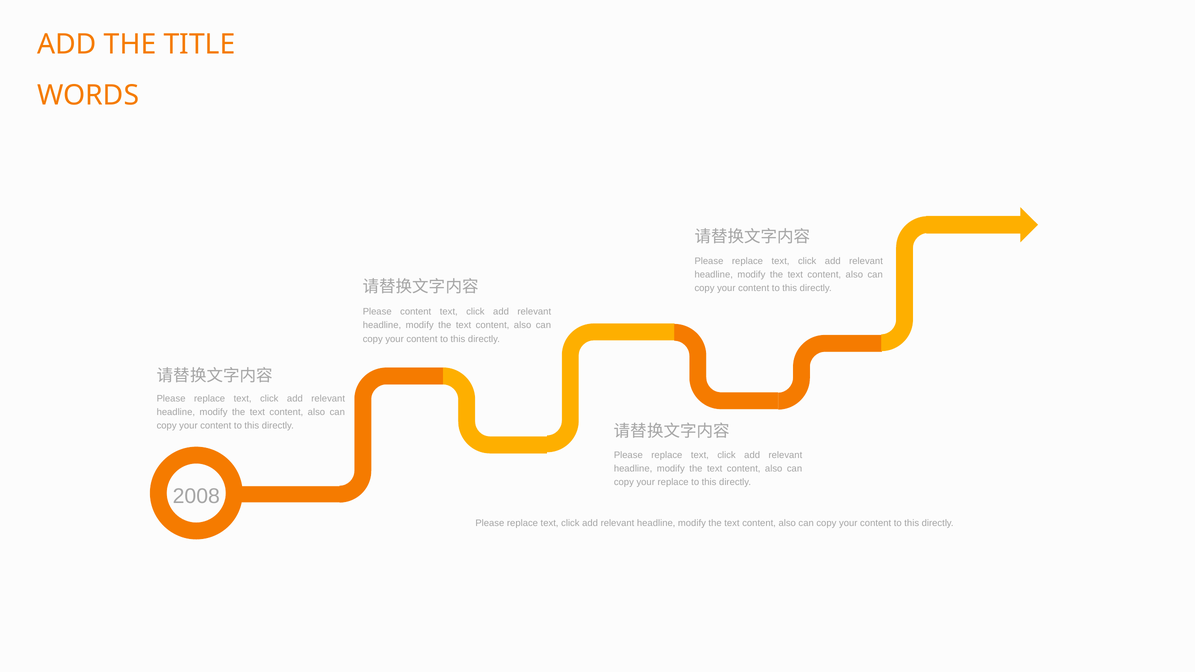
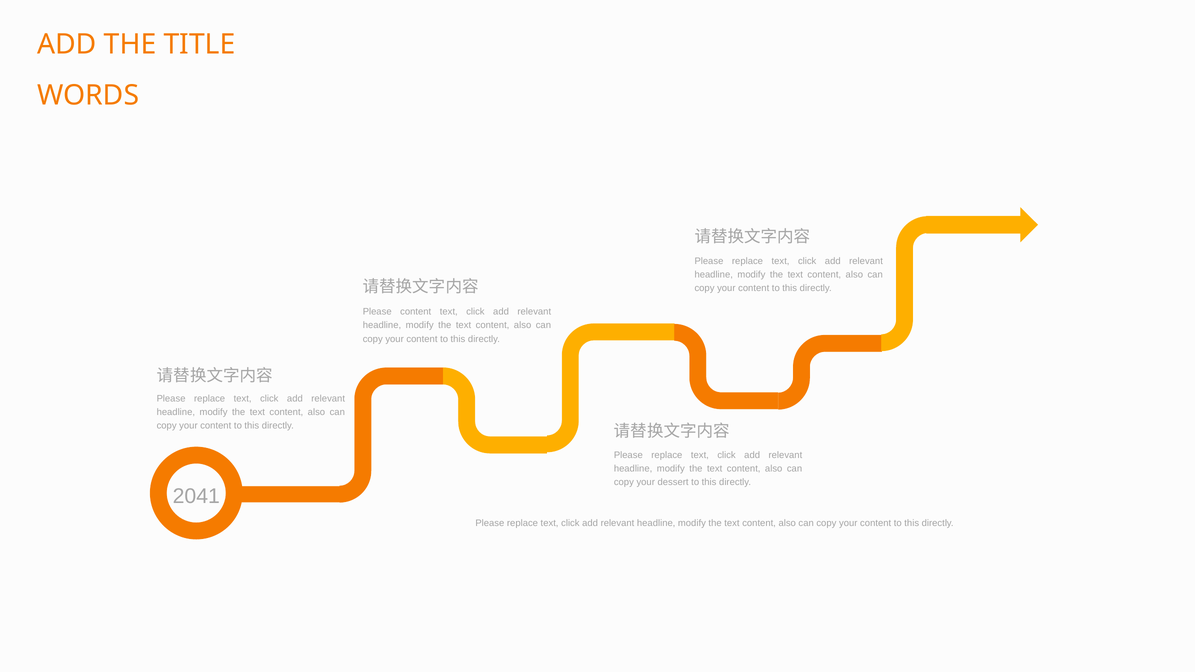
your replace: replace -> dessert (673, 482)
2008: 2008 -> 2041 (196, 496)
